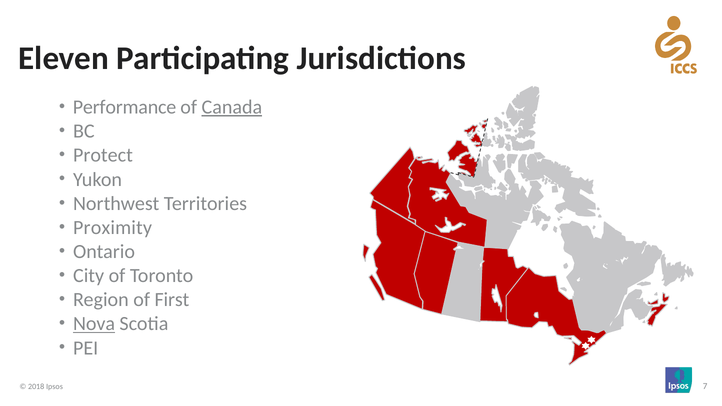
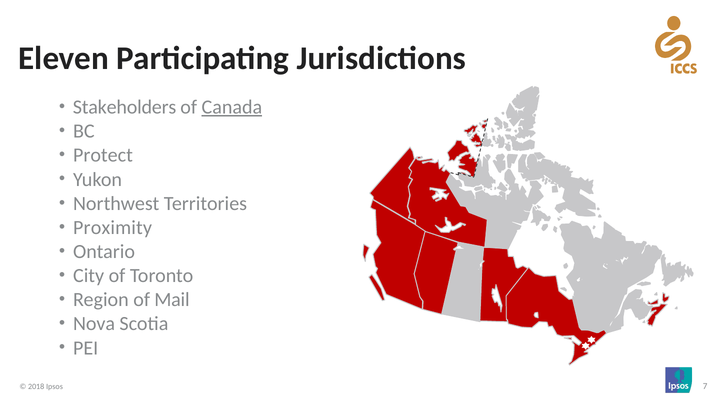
Performance: Performance -> Stakeholders (125, 107)
First: First -> Mail (172, 300)
Nova underline: present -> none (94, 324)
